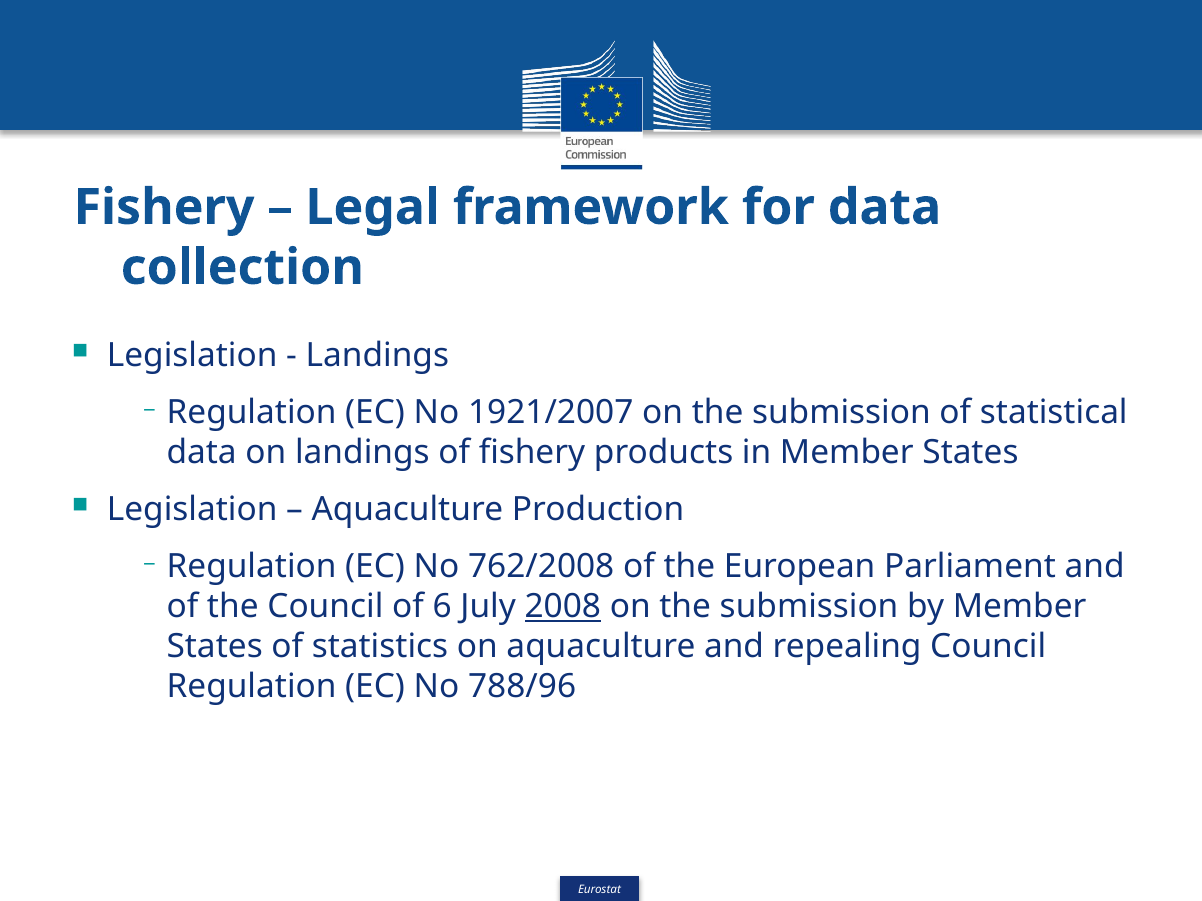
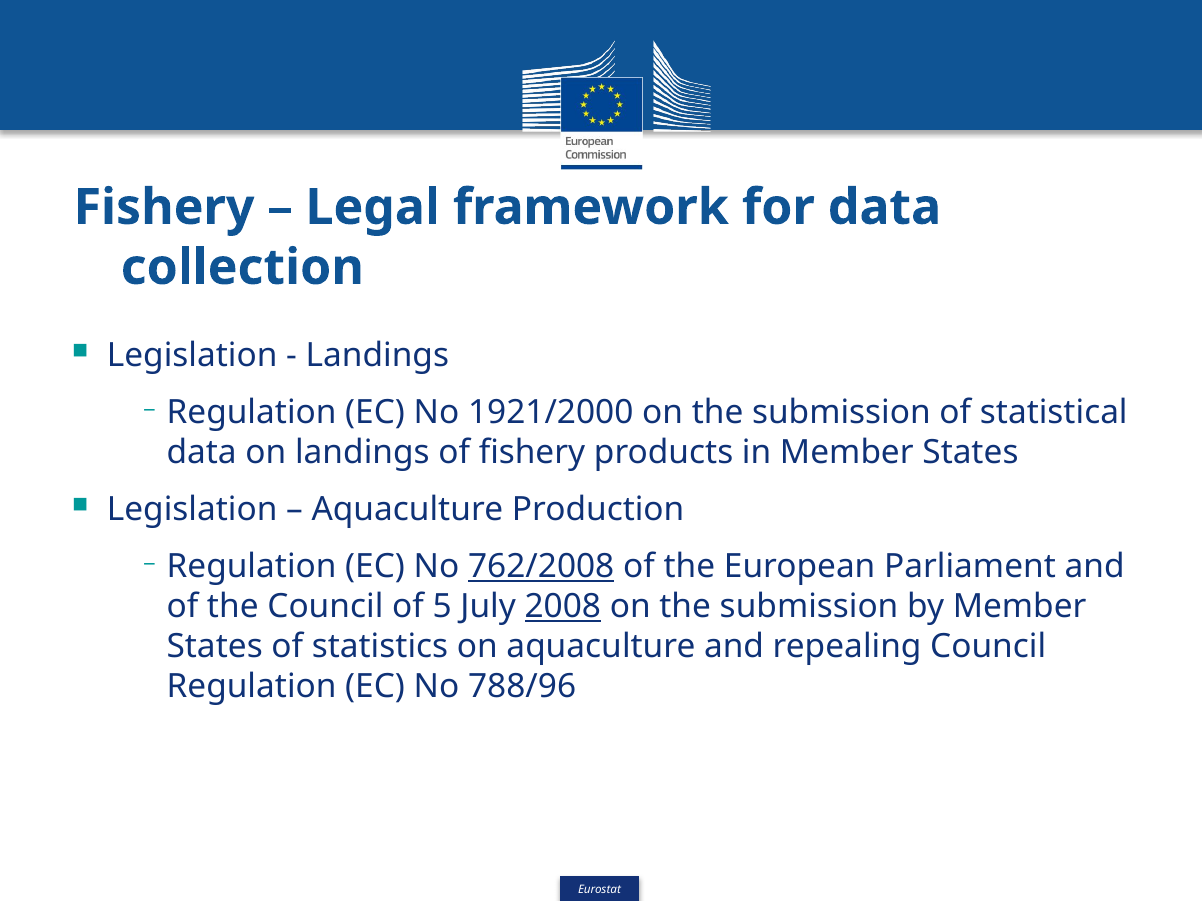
1921/2007: 1921/2007 -> 1921/2000 (551, 413)
762/2008 underline: none -> present (541, 567)
6: 6 -> 5 (442, 607)
